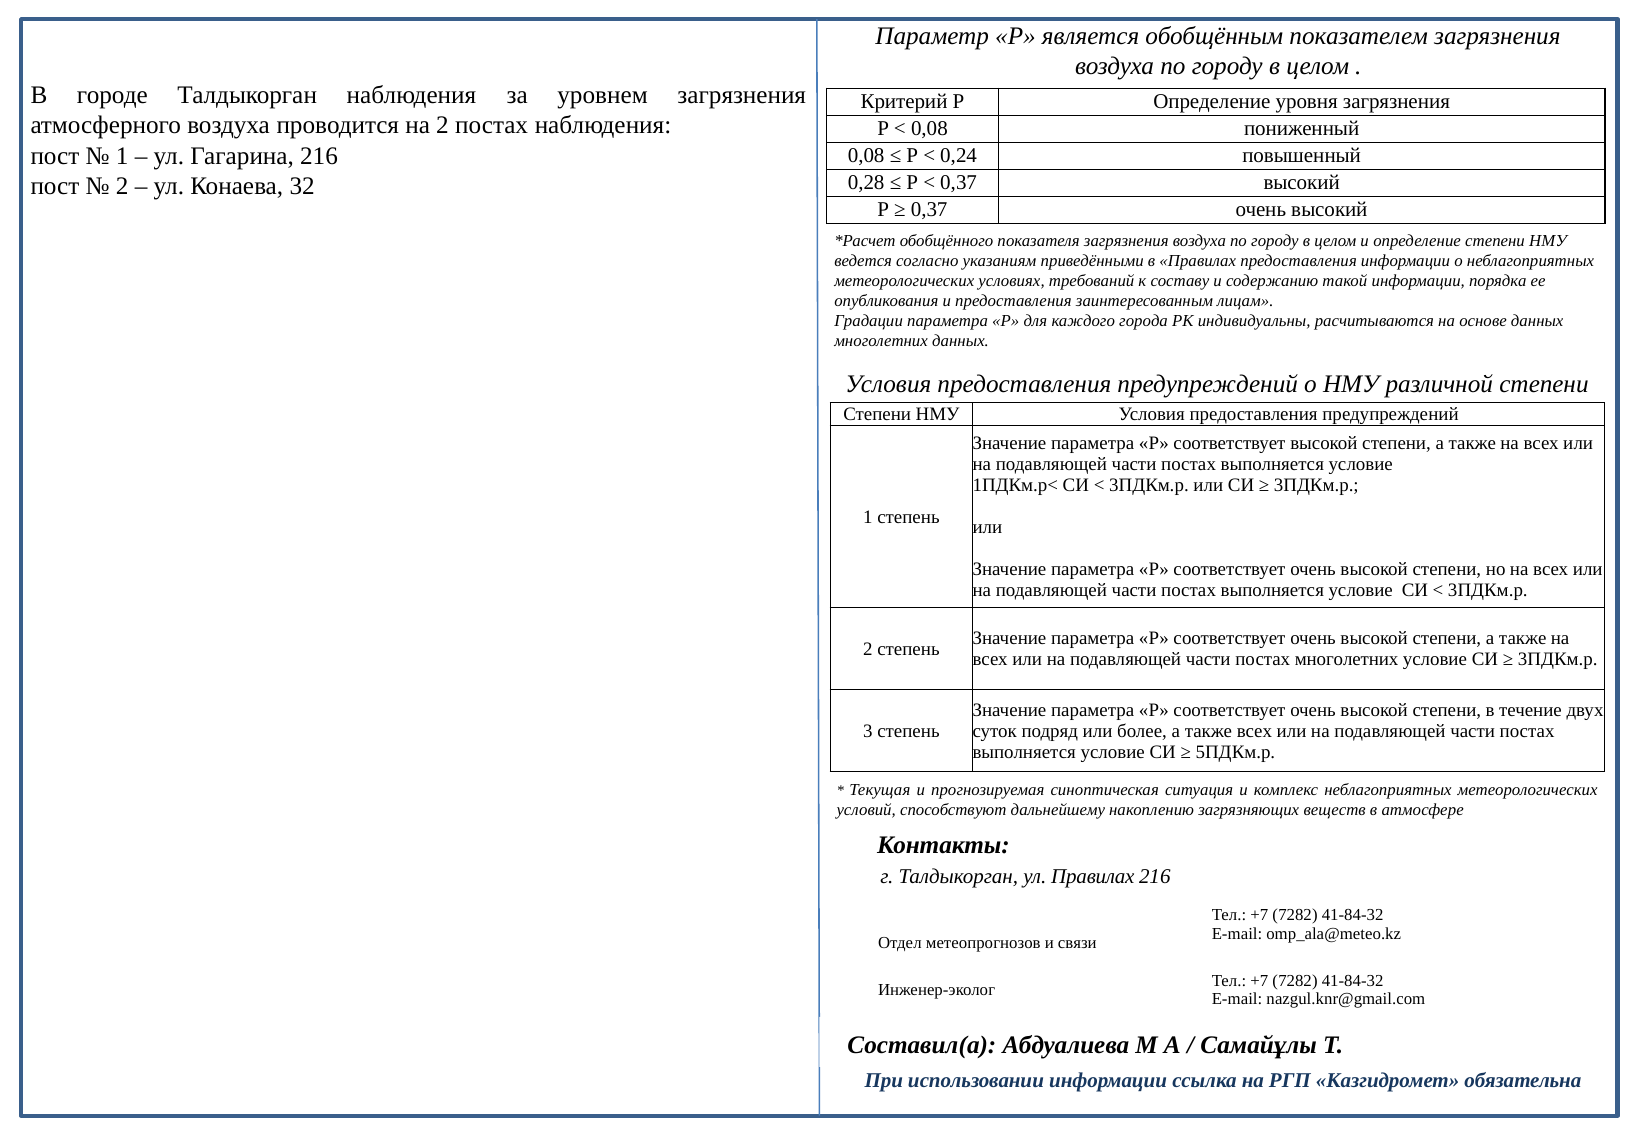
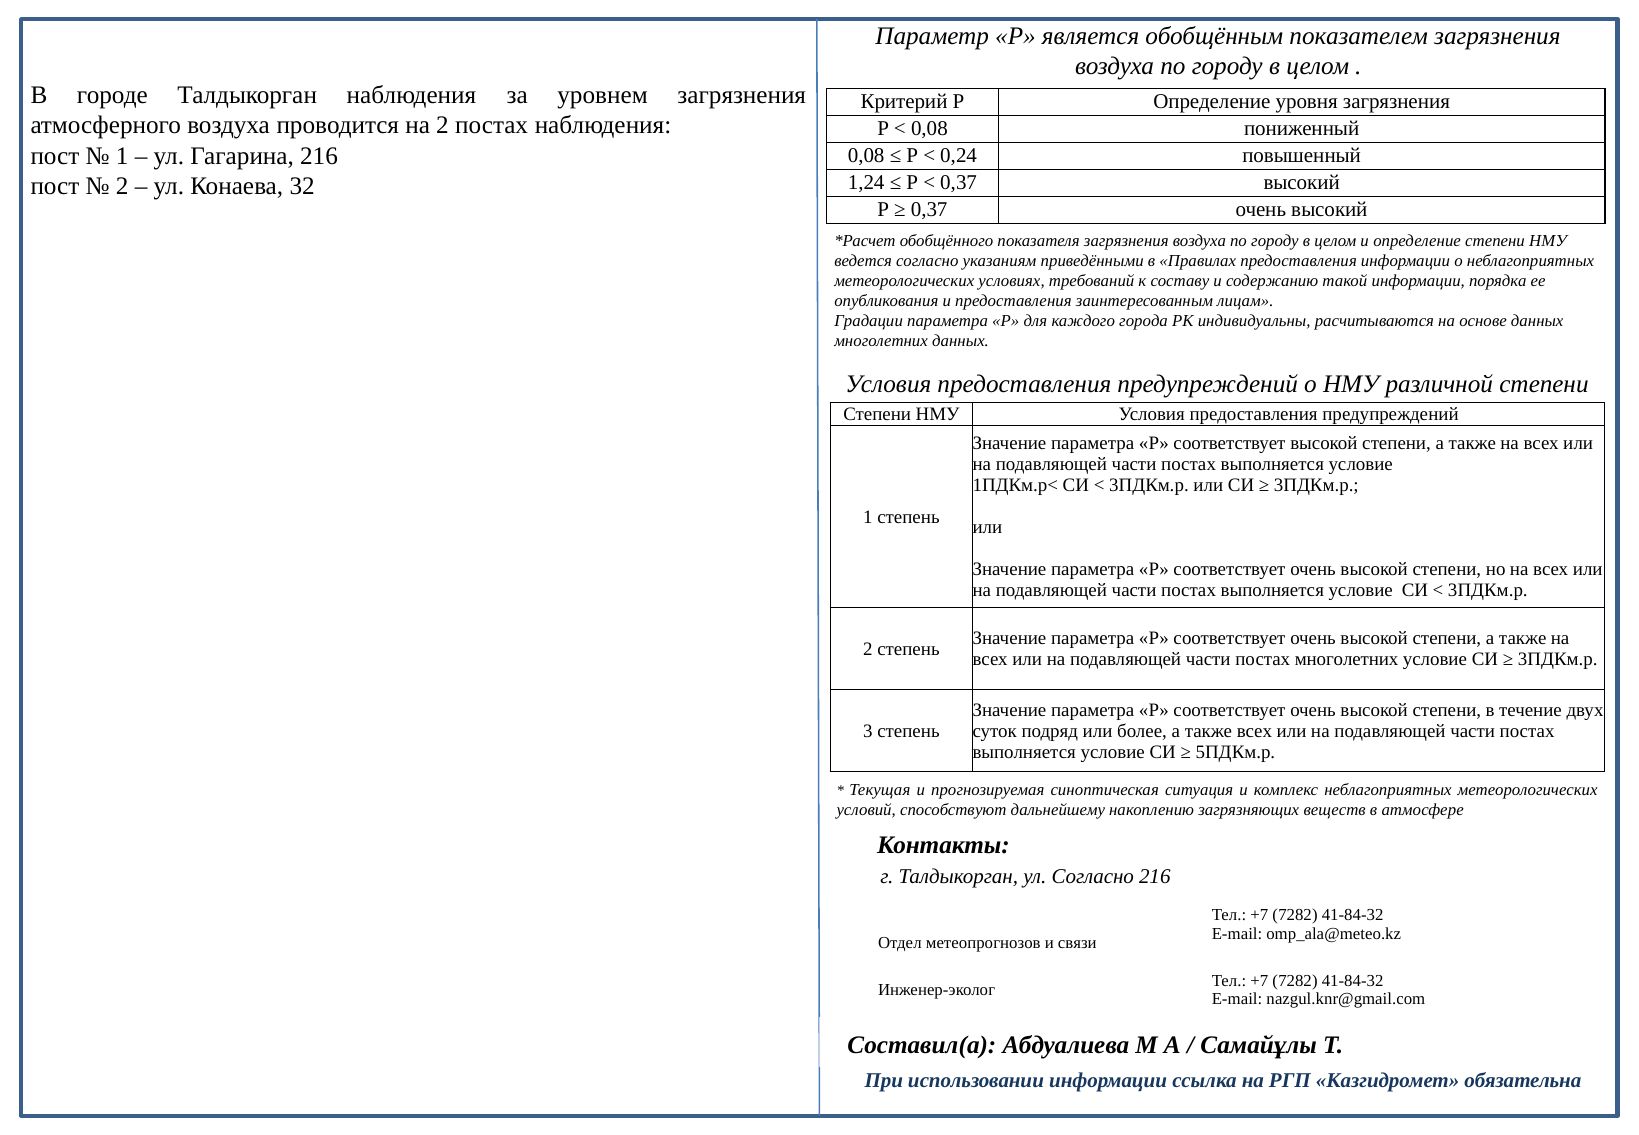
0,28: 0,28 -> 1,24 (866, 183)
ул Правилах: Правилах -> Согласно (1093, 876)
